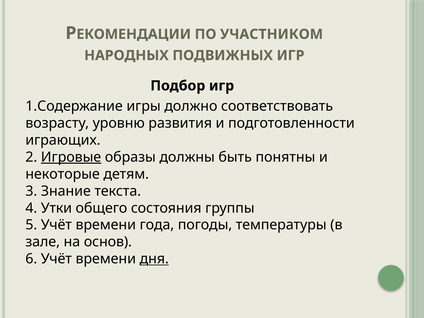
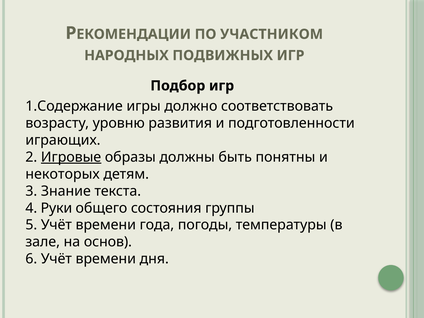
некоторые: некоторые -> некоторых (63, 174)
Утки: Утки -> Руки (56, 208)
дня underline: present -> none (154, 259)
